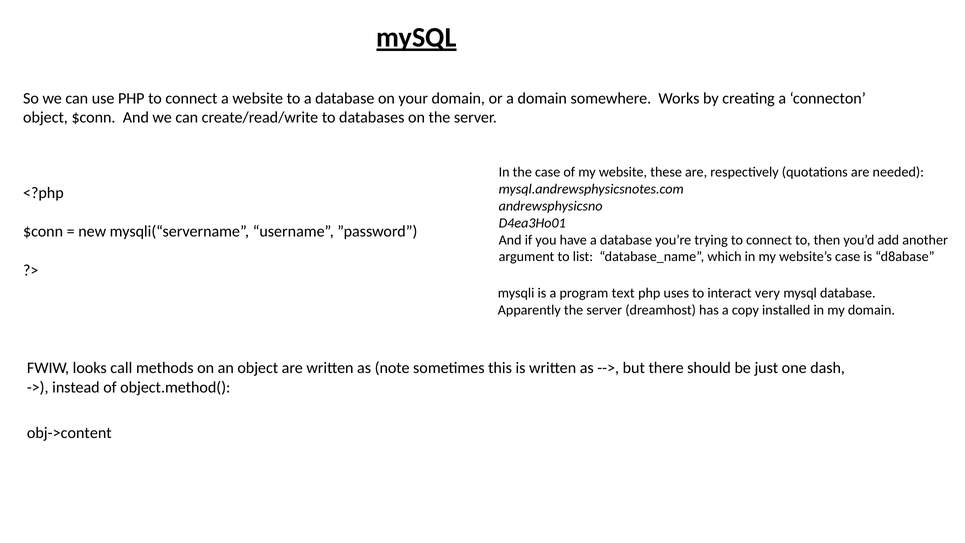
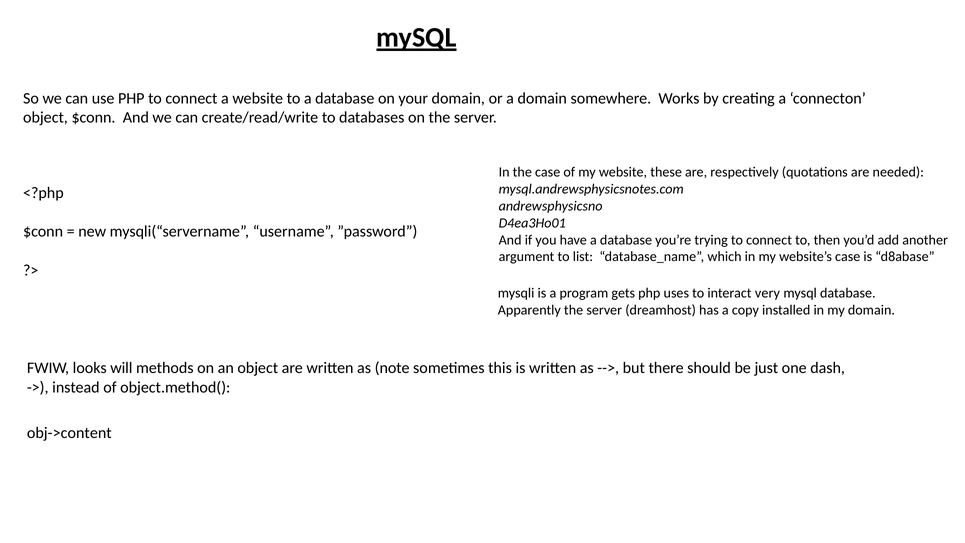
text: text -> gets (623, 293)
call: call -> will (121, 368)
